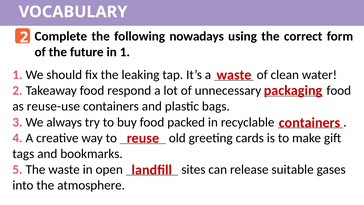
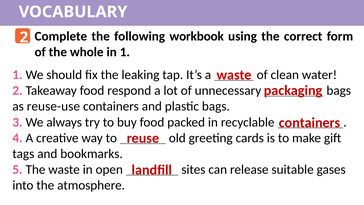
nowadays: nowadays -> workbook (197, 36)
future: future -> whole (87, 52)
food: food -> bags (339, 90)
